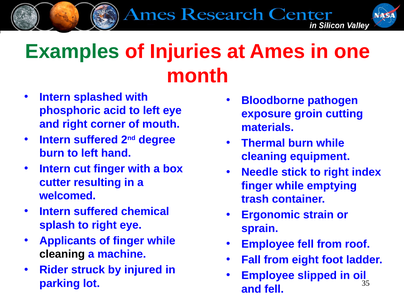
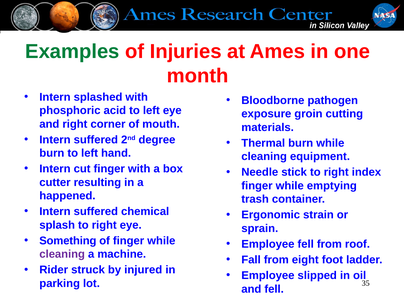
welcomed: welcomed -> happened (67, 196)
Applicants: Applicants -> Something (68, 241)
cleaning colour: black -> purple (62, 254)
